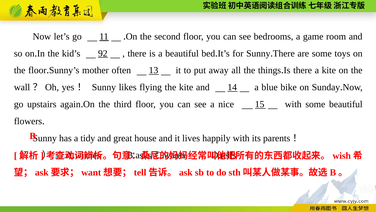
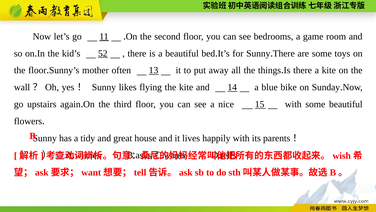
92: 92 -> 52 (103, 53)
